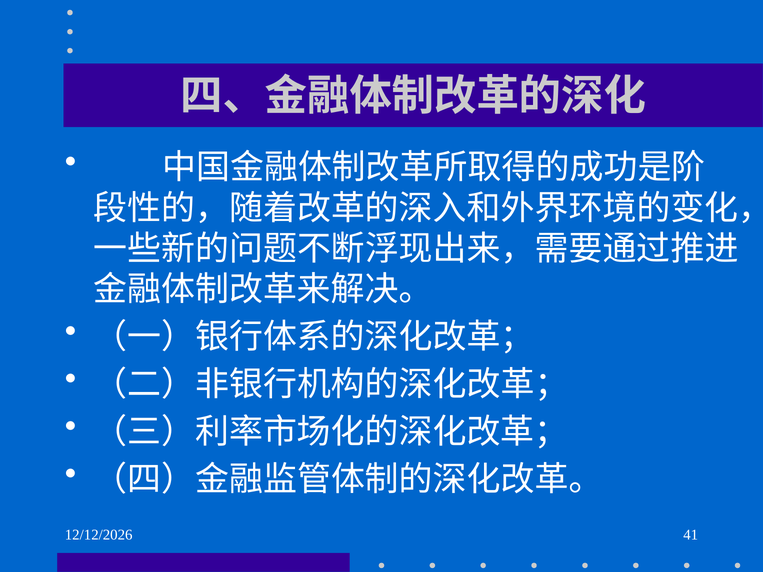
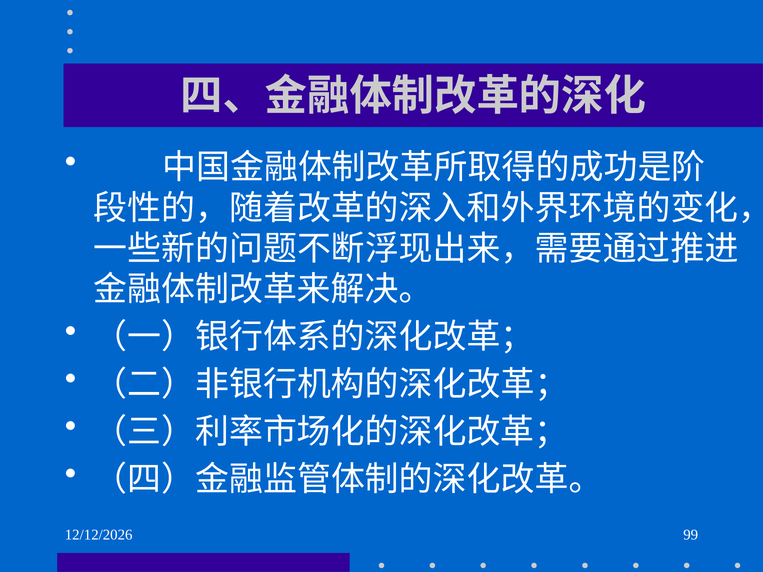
41: 41 -> 99 (691, 535)
